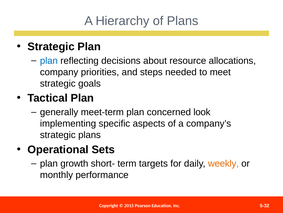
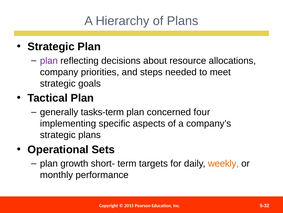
plan colour: blue -> purple (49, 61)
meet-term: meet-term -> tasks-term (102, 112)
look: look -> four (202, 112)
